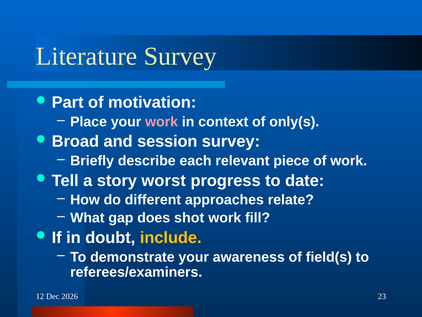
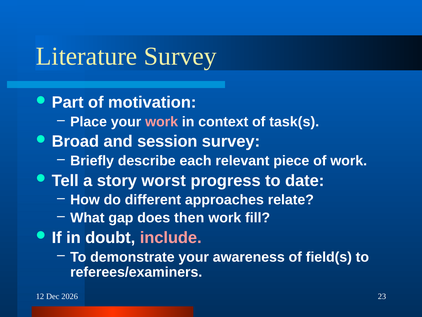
only(s: only(s -> task(s (294, 122)
shot: shot -> then (189, 218)
include colour: yellow -> pink (171, 237)
